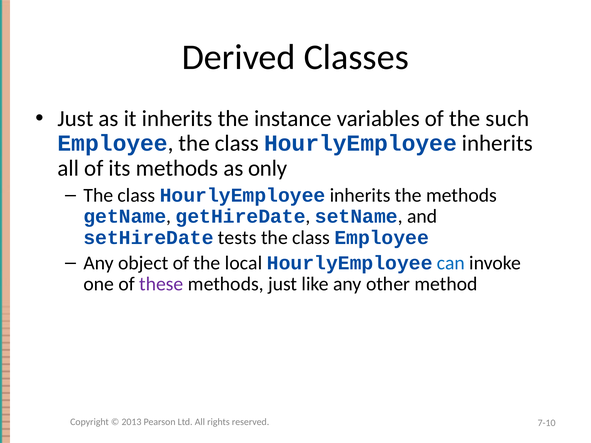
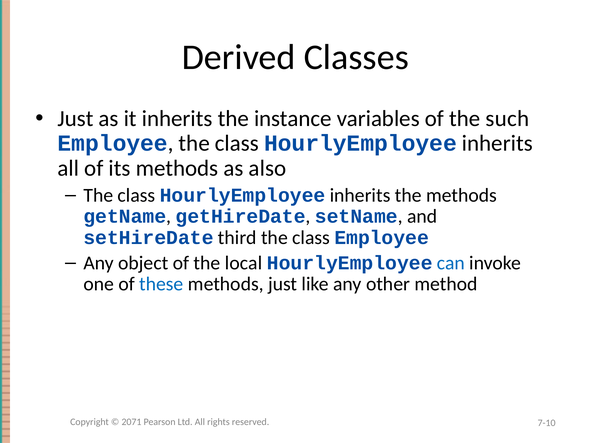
only: only -> also (267, 168)
tests: tests -> third (237, 238)
these colour: purple -> blue (161, 284)
2013: 2013 -> 2071 (131, 422)
